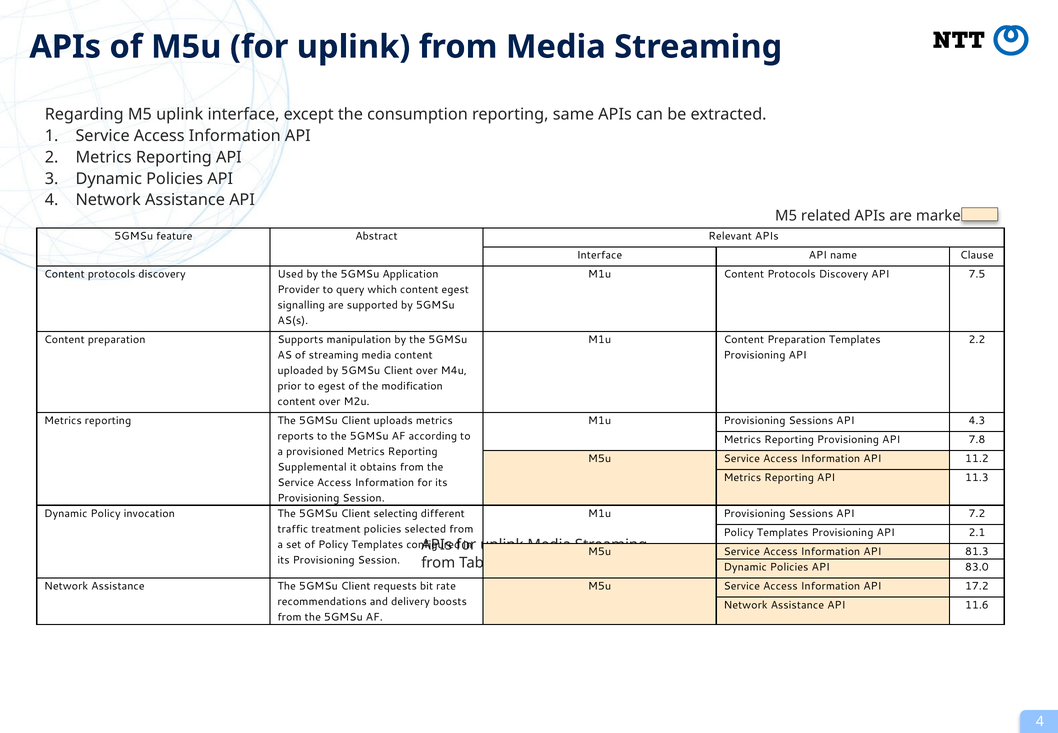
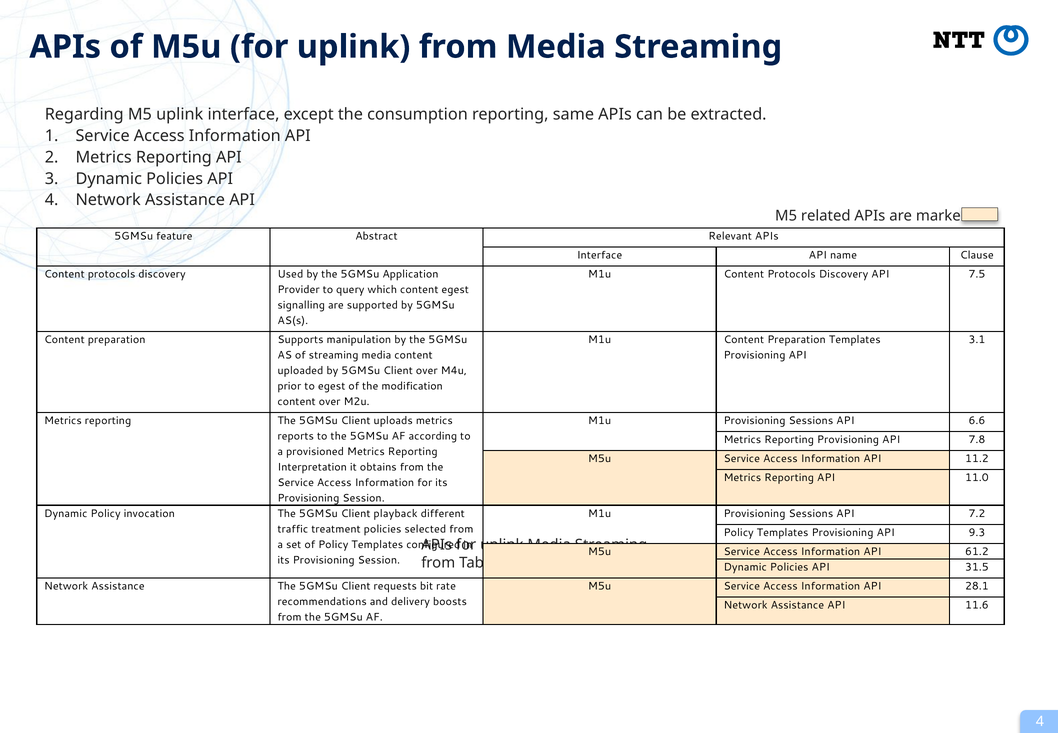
2.2: 2.2 -> 3.1 (977, 340)
4.3: 4.3 -> 6.6 (977, 420)
Supplemental: Supplemental -> Interpretation (312, 467)
11.3: 11.3 -> 11.0 (977, 478)
selecting: selecting -> playback (396, 513)
2.1: 2.1 -> 9.3 (977, 532)
81.3: 81.3 -> 61.2 (977, 551)
83.0: 83.0 -> 31.5 (977, 567)
17.2: 17.2 -> 28.1 (977, 586)
